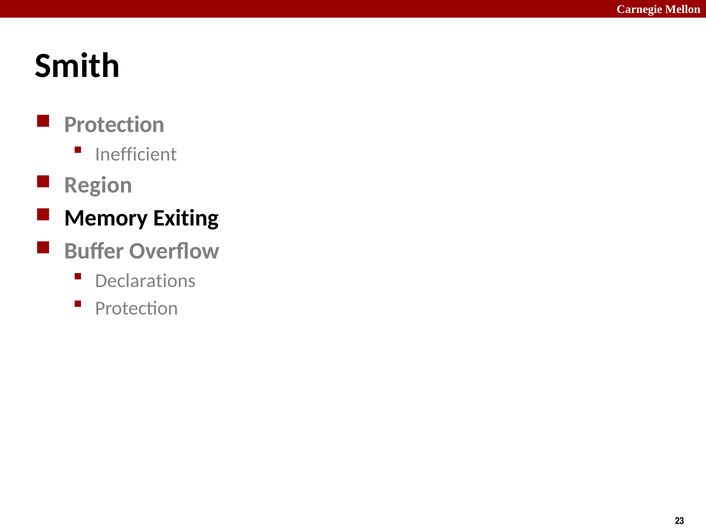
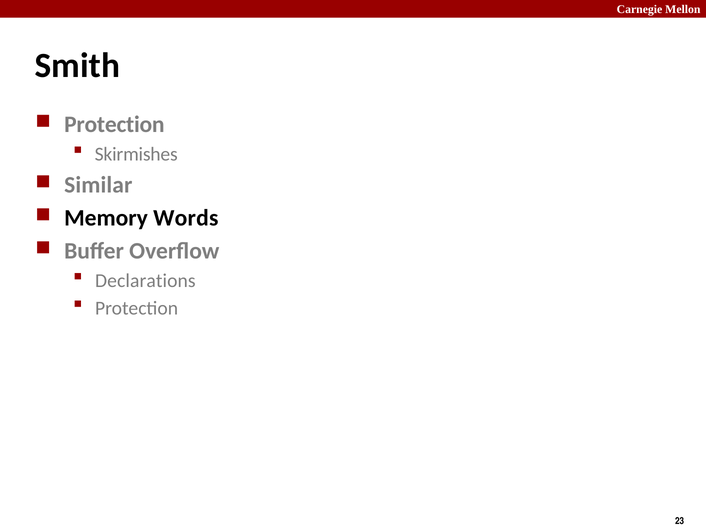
Inefficient: Inefficient -> Skirmishes (136, 154)
Region: Region -> Similar (98, 185)
Exiting: Exiting -> Words (186, 218)
